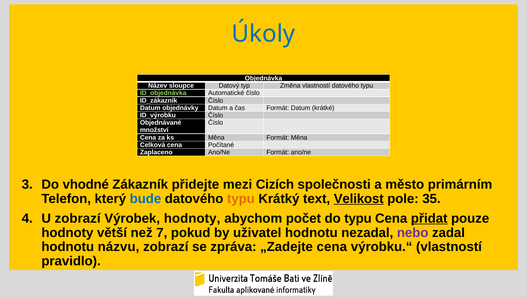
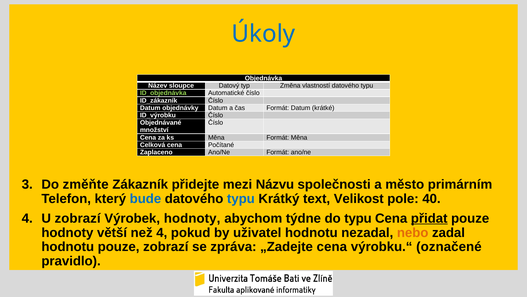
vhodné: vhodné -> změňte (86, 184)
Cizích: Cizích -> Názvu (275, 184)
typu colour: orange -> blue (241, 198)
Velikost underline: present -> none (359, 198)
35: 35 -> 40 (431, 198)
počet: počet -> týdne (303, 218)
než 7: 7 -> 4 (162, 232)
nebo colour: purple -> orange (413, 232)
hodnotu názvu: názvu -> pouze (119, 246)
výrobku.“ vlastností: vlastností -> označené (449, 246)
